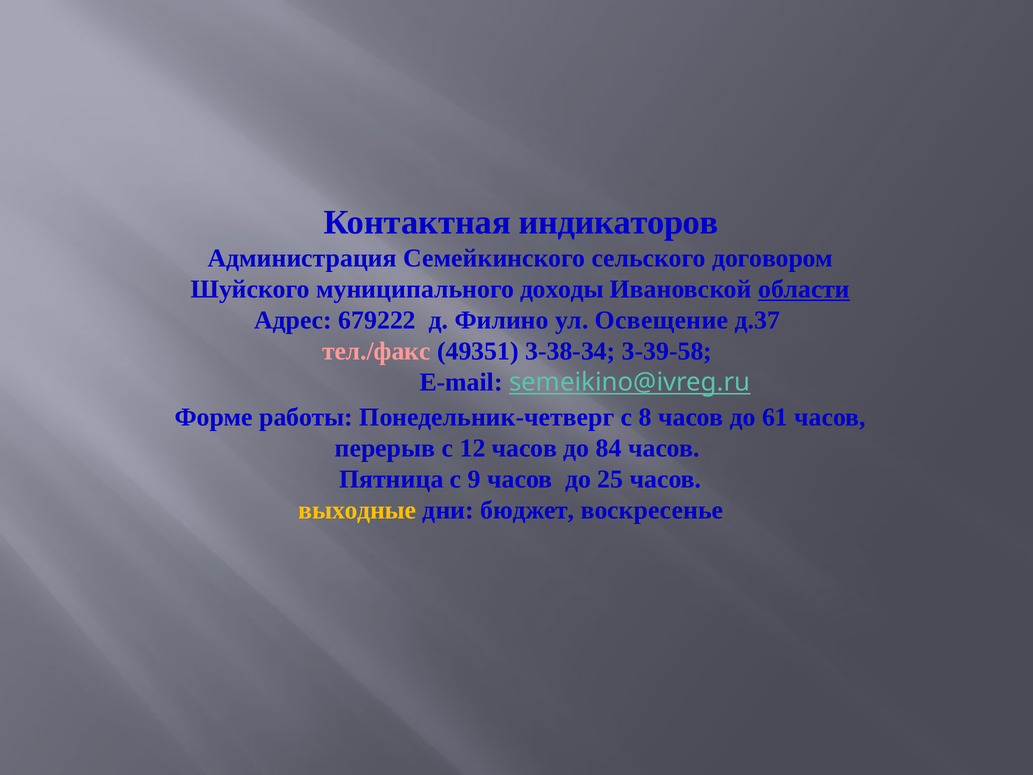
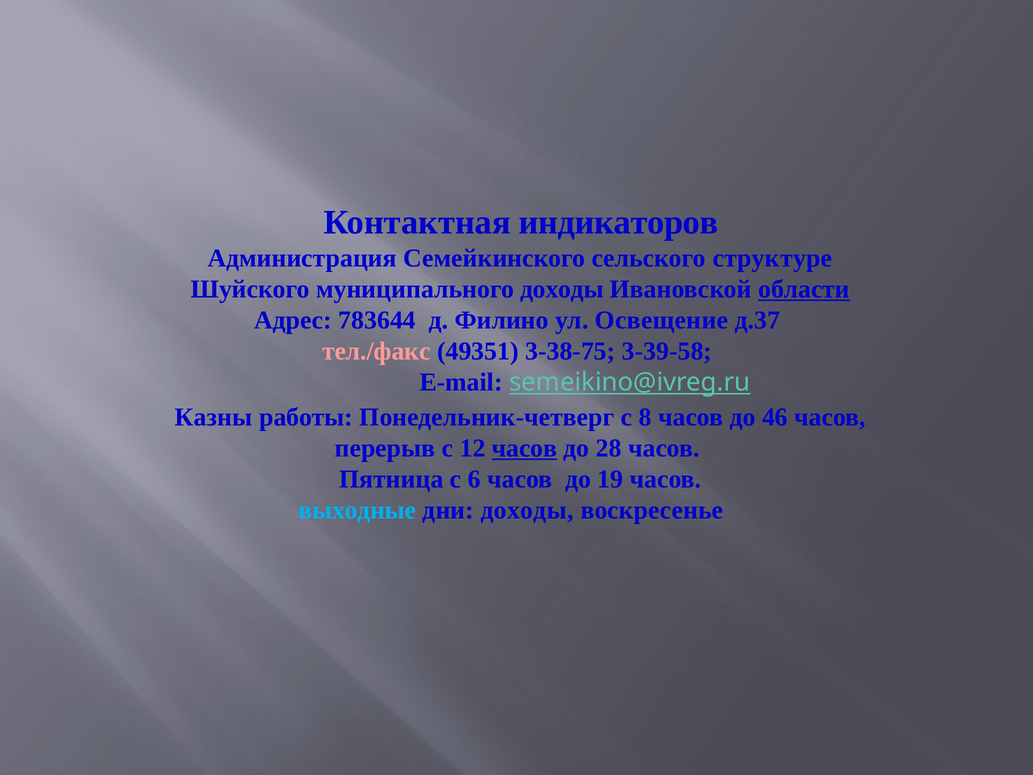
договором: договором -> структуре (772, 258)
679222: 679222 -> 783644 (377, 320)
3-38-34: 3-38-34 -> 3-38-75 (570, 351)
Форме: Форме -> Казны (214, 417)
61: 61 -> 46 (775, 417)
часов underline: none -> present (524, 448)
84: 84 -> 28 (609, 448)
9: 9 -> 6 (474, 479)
25: 25 -> 19 (610, 479)
выходные colour: yellow -> light blue (357, 510)
дни бюджет: бюджет -> доходы (527, 510)
